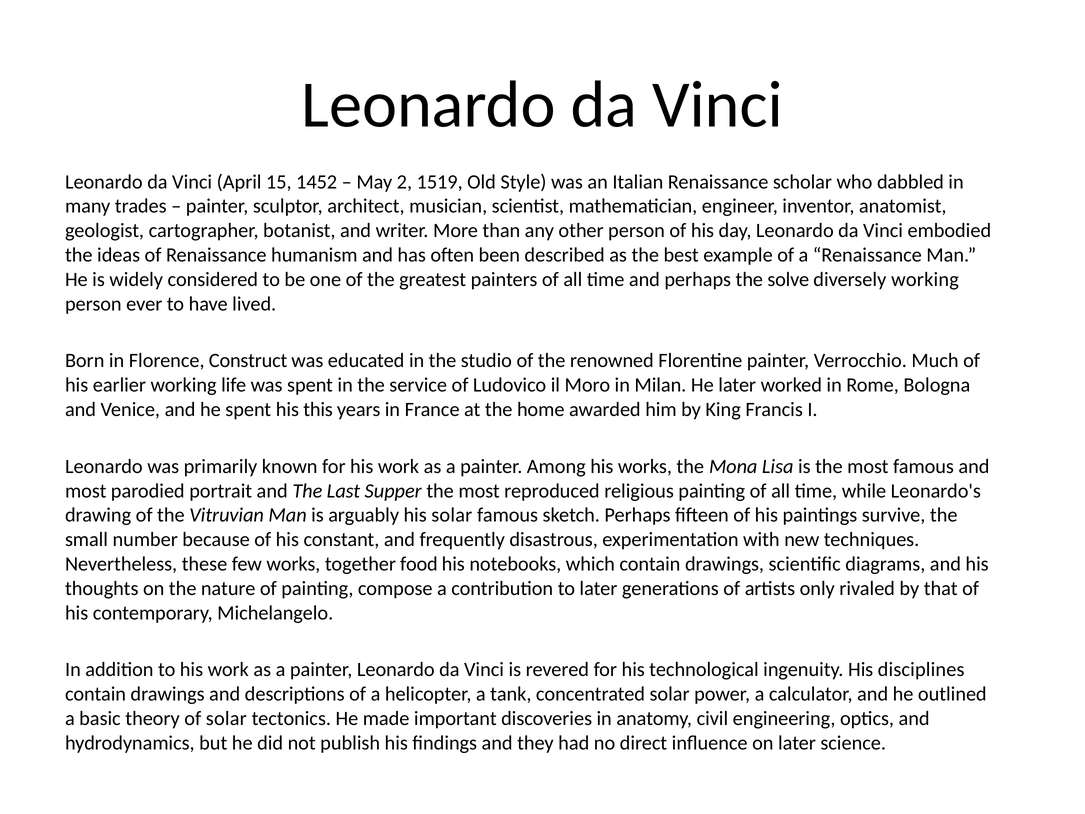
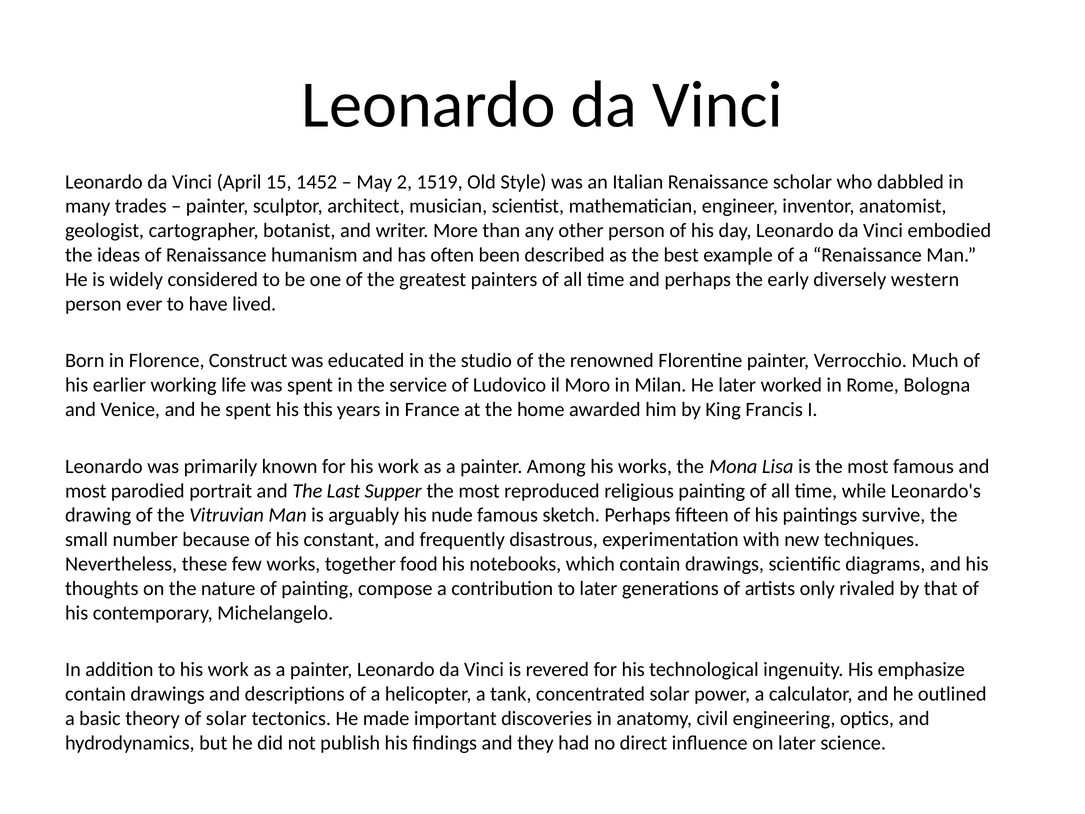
solve: solve -> early (788, 279)
diversely working: working -> western (925, 279)
his solar: solar -> nude (452, 515)
disciplines: disciplines -> emphasize (921, 670)
